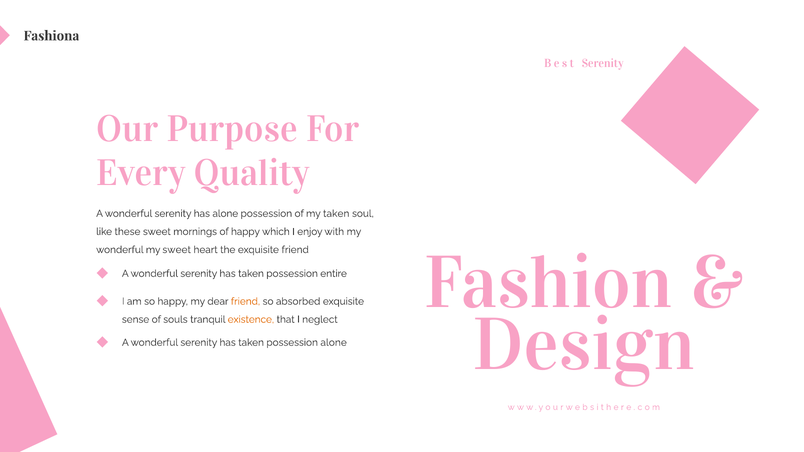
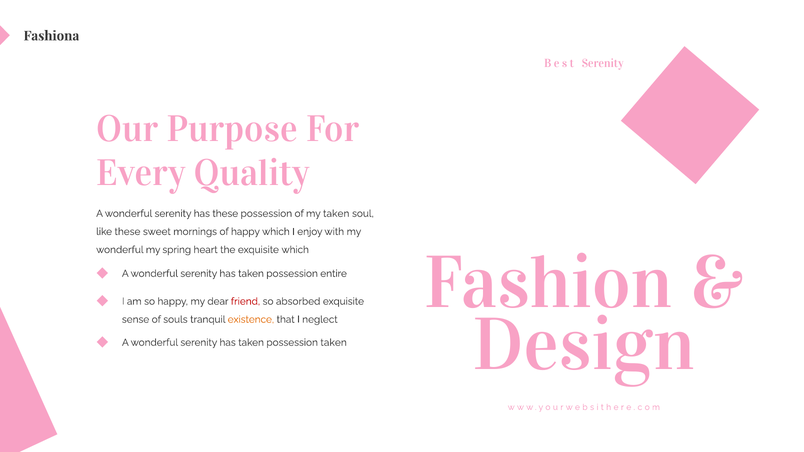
has alone: alone -> these (225, 214)
my sweet: sweet -> spring (177, 250)
exquisite friend: friend -> which (295, 250)
friend colour: orange -> red (245, 302)
possession alone: alone -> taken (334, 343)
